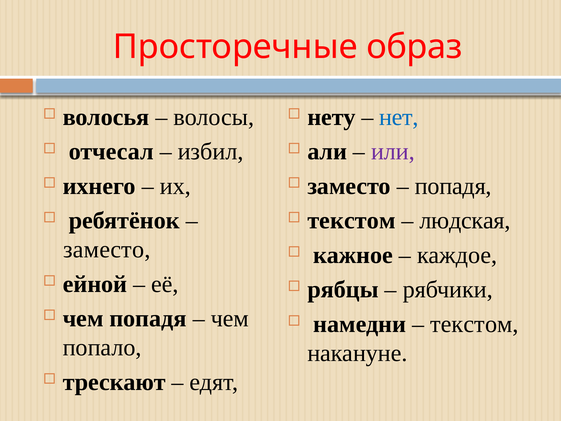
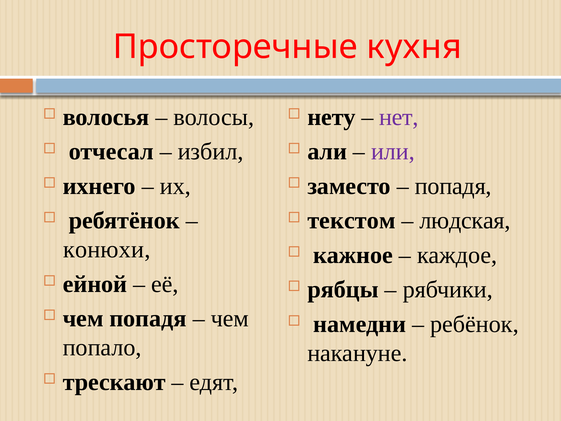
образ: образ -> кухня (414, 47)
нет colour: blue -> purple (399, 117)
заместо: заместо -> конюхи (107, 249)
текстом: текстом -> ребёнок (474, 324)
